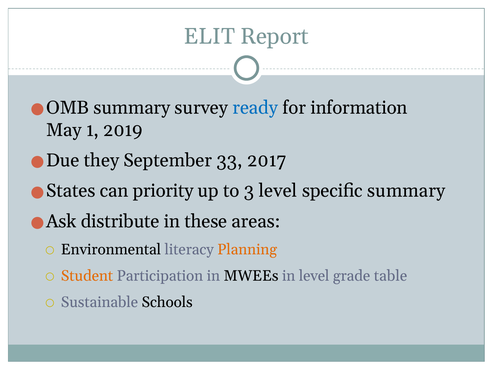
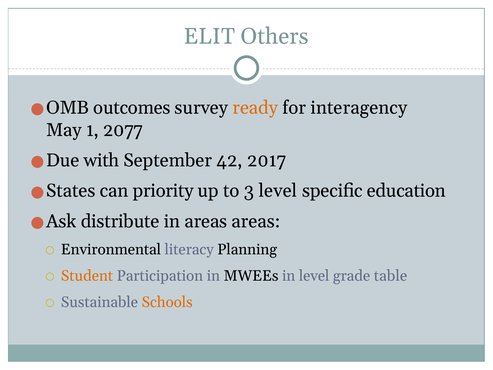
Report: Report -> Others (274, 36)
summary: summary -> outcomes (132, 108)
ready colour: blue -> orange (255, 108)
information: information -> interagency (359, 108)
2019: 2019 -> 2077 (123, 130)
they: they -> with (102, 160)
33: 33 -> 42 (229, 160)
specific summary: summary -> education (406, 191)
in these: these -> areas (206, 221)
Planning colour: orange -> black (247, 249)
Schools colour: black -> orange (167, 302)
